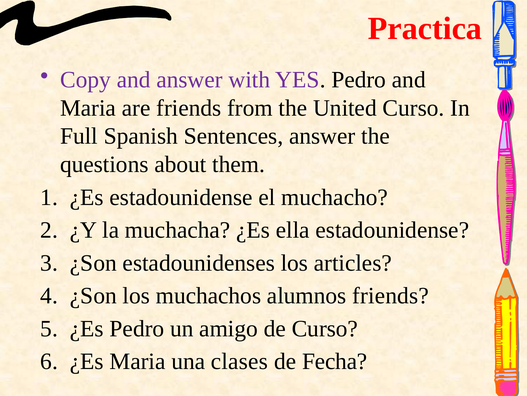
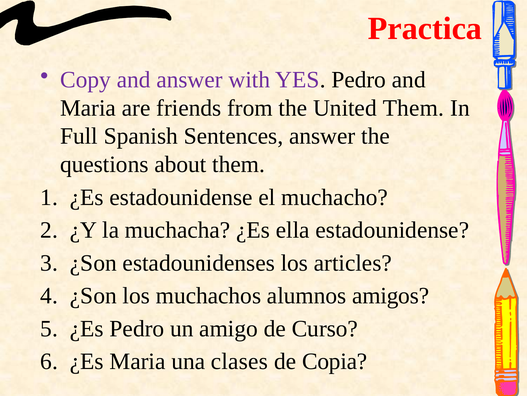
United Curso: Curso -> Them (413, 108)
alumnos friends: friends -> amigos (391, 295)
Fecha: Fecha -> Copia (335, 361)
